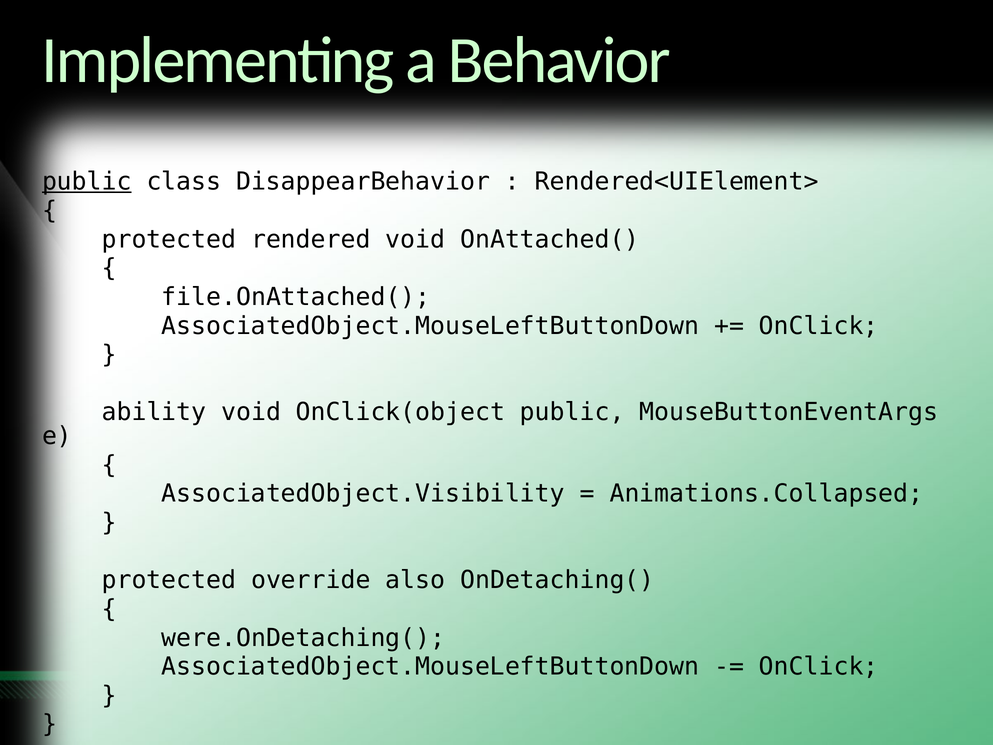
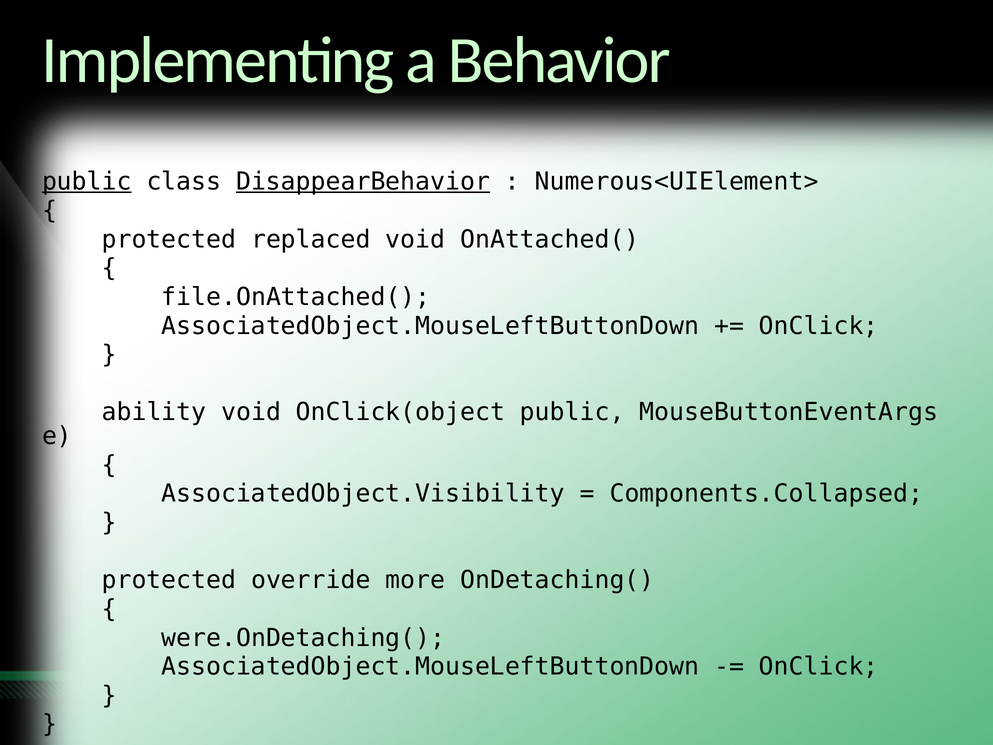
DisappearBehavior underline: none -> present (363, 182)
Rendered<UIElement>: Rendered<UIElement> -> Numerous<UIElement> (677, 182)
rendered: rendered -> replaced (311, 239)
Animations.Collapsed: Animations.Collapsed -> Components.Collapsed (766, 494)
also: also -> more (415, 580)
